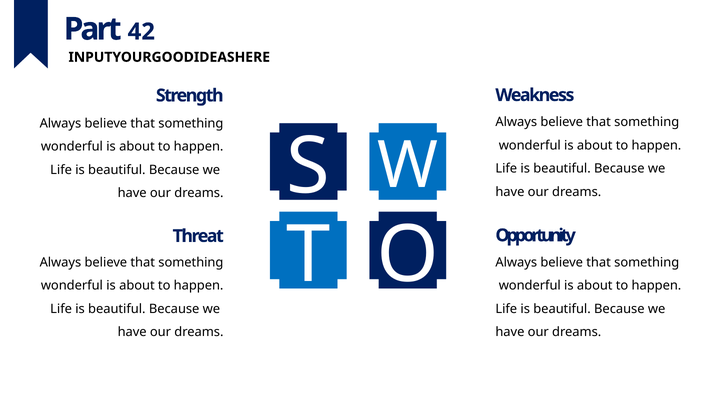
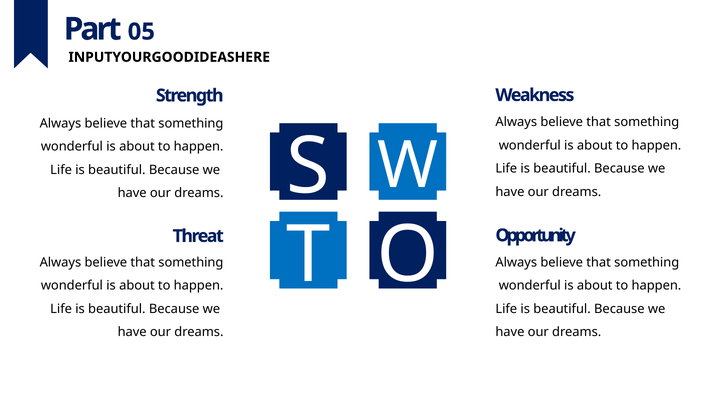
42: 42 -> 05 (141, 32)
